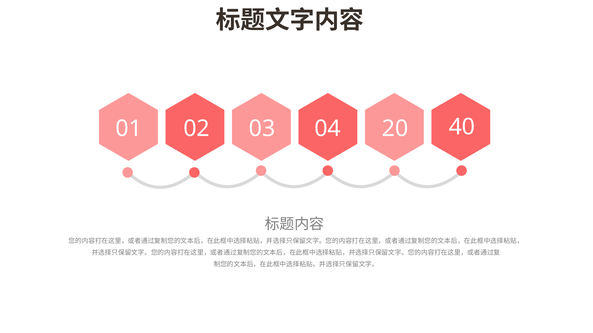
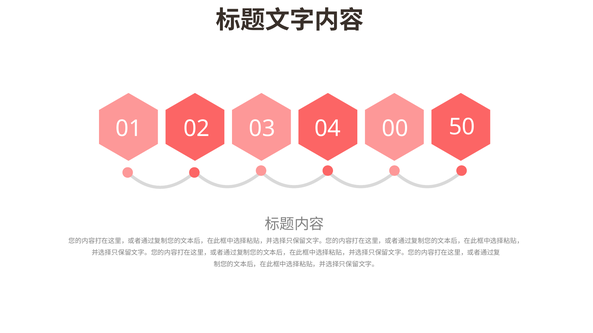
20: 20 -> 00 (395, 129)
40: 40 -> 50 (462, 127)
